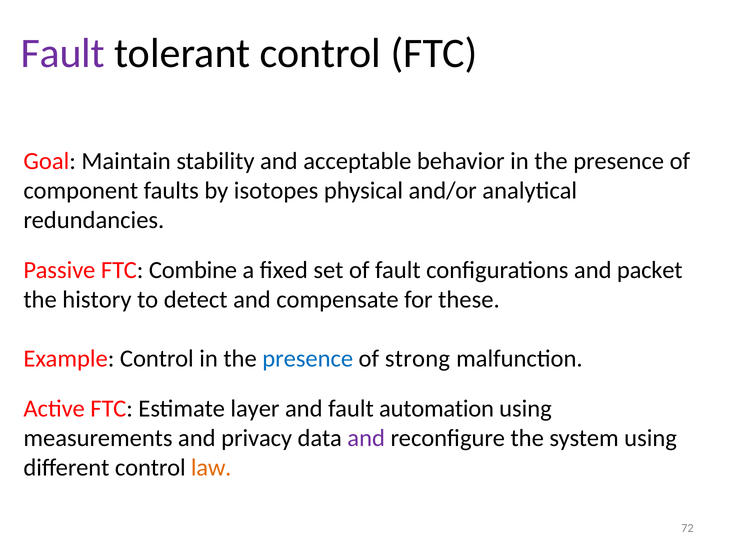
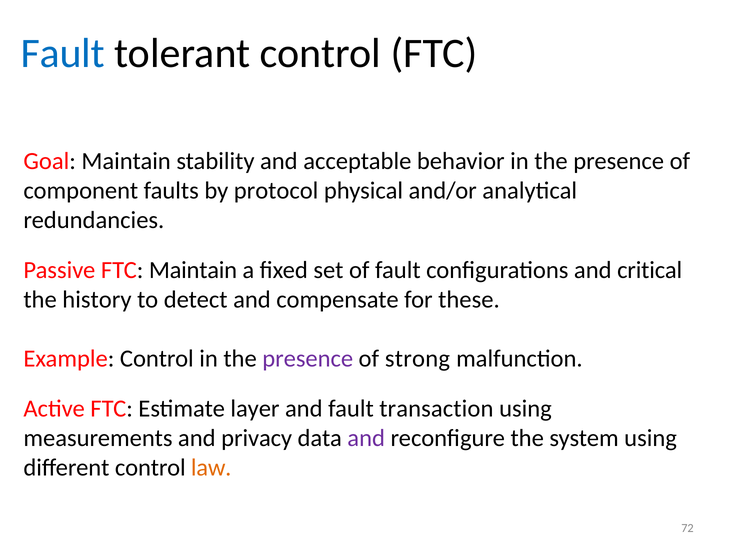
Fault colour: purple -> blue (63, 54)
isotopes: isotopes -> protocol (276, 191)
FTC Combine: Combine -> Maintain (193, 270)
packet: packet -> critical (650, 270)
presence colour: blue -> purple (308, 359)
automation: automation -> transaction (436, 409)
